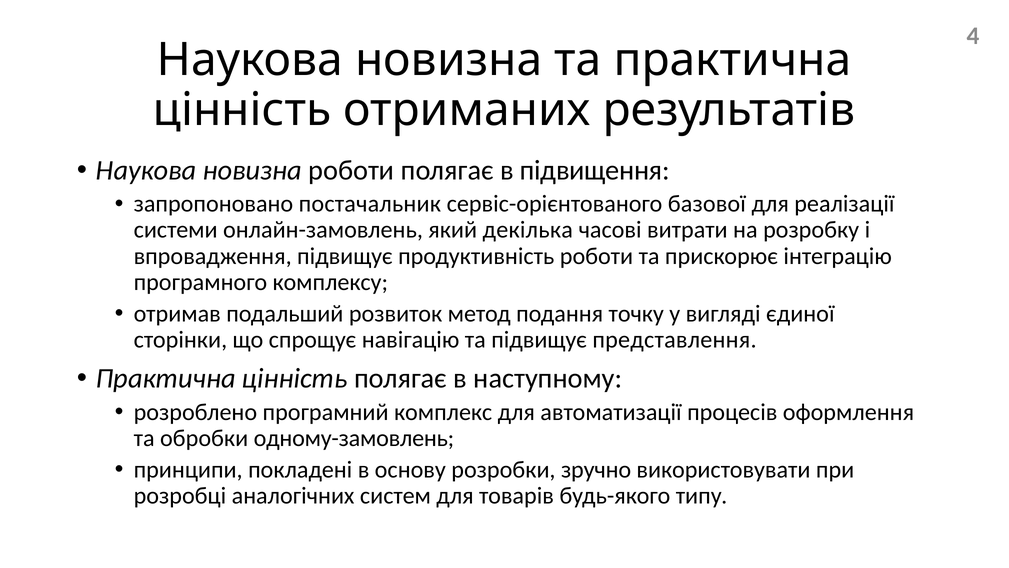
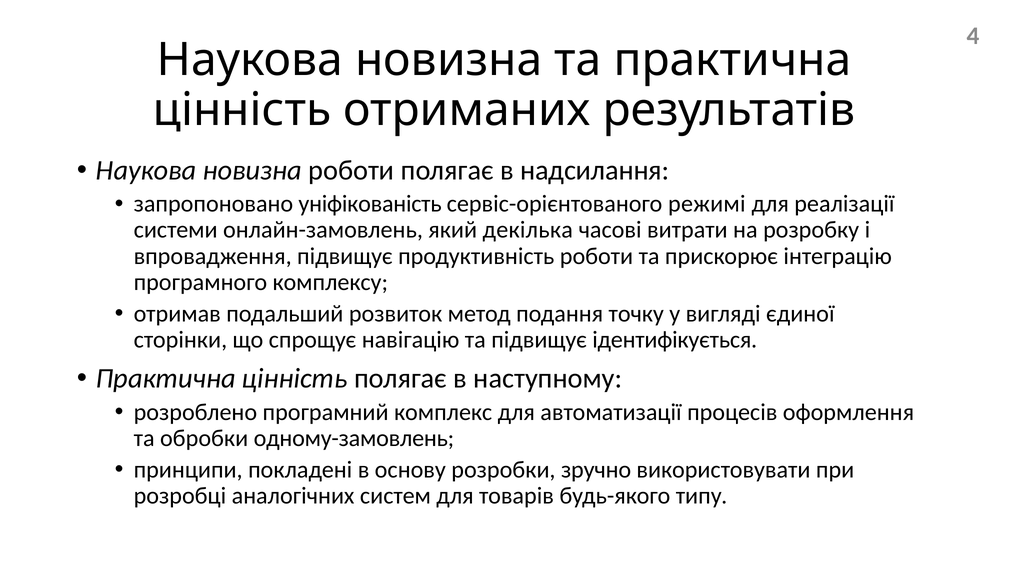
підвищення: підвищення -> надсилання (595, 170)
постачальник: постачальник -> уніфікованість (370, 204)
базової: базової -> режимі (707, 204)
представлення: представлення -> ідентифікується (675, 339)
